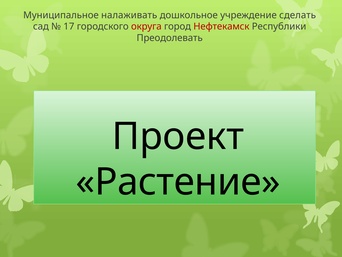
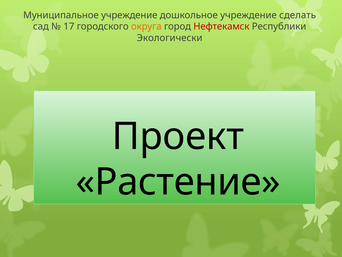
Муниципальное налаживать: налаживать -> учреждение (129, 15)
округа colour: red -> orange (146, 27)
Преодолевать: Преодолевать -> Экологически (170, 38)
